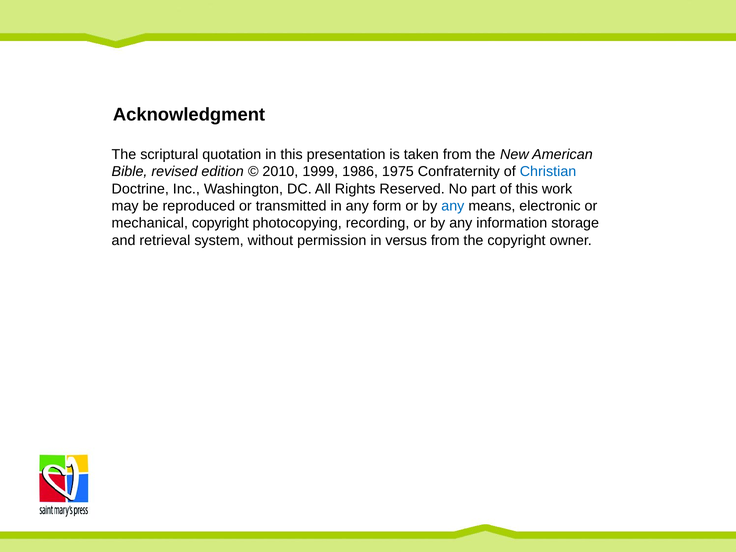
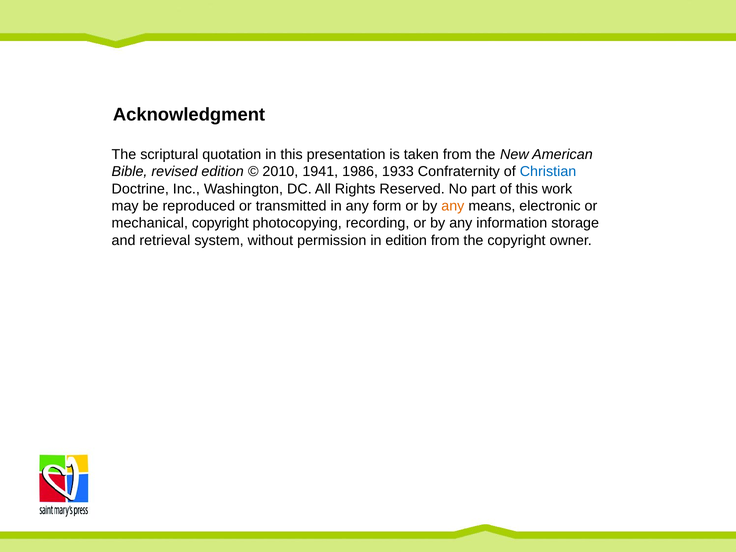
1999: 1999 -> 1941 (320, 172)
1975: 1975 -> 1933 (398, 172)
any colour: blue -> orange (453, 206)
in versus: versus -> edition (406, 240)
